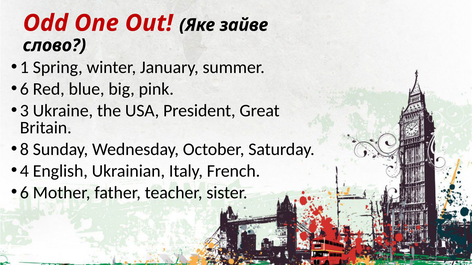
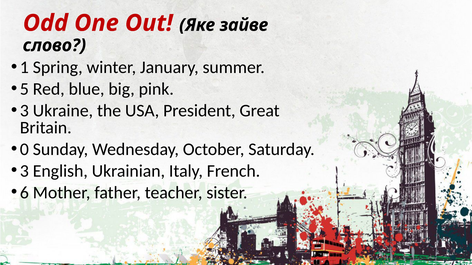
6: 6 -> 5 (24, 89)
8: 8 -> 0 (24, 150)
4: 4 -> 3 (24, 171)
